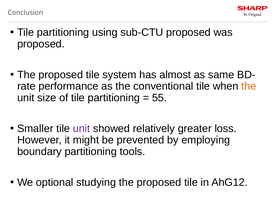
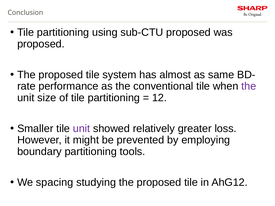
the colour: orange -> purple (249, 86)
55: 55 -> 12 (159, 98)
optional: optional -> spacing (55, 183)
